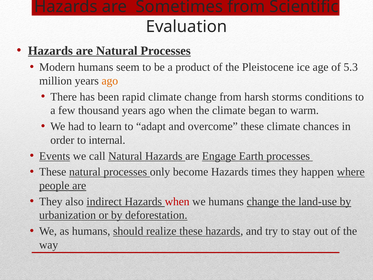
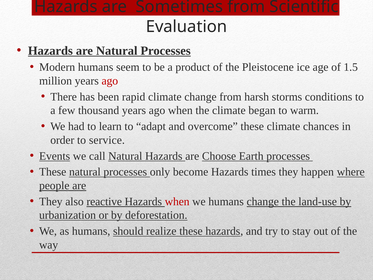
5.3: 5.3 -> 1.5 (351, 67)
ago colour: orange -> red (110, 81)
internal: internal -> service (107, 140)
Engage: Engage -> Choose (219, 156)
indirect: indirect -> reactive (104, 201)
